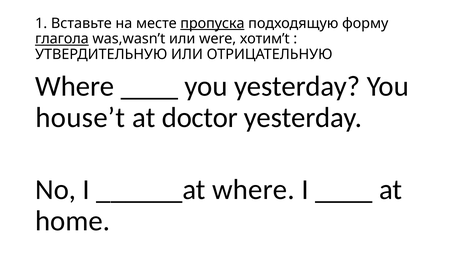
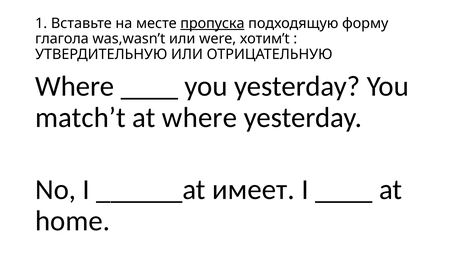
глагола underline: present -> none (62, 39)
house’t: house’t -> match’t (80, 117)
at doctor: doctor -> where (200, 117)
______at where: where -> имеет (253, 189)
